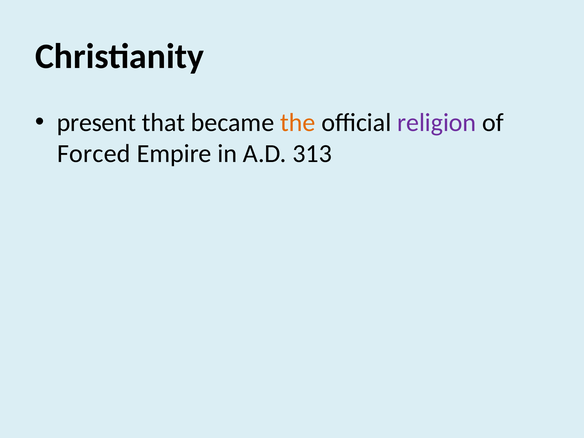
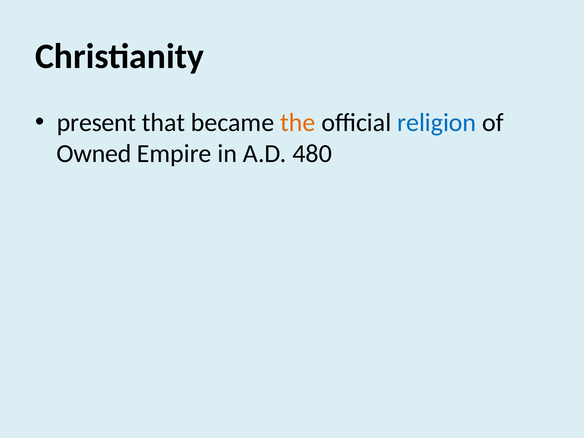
religion colour: purple -> blue (437, 123)
Forced: Forced -> Owned (94, 154)
313: 313 -> 480 (312, 154)
